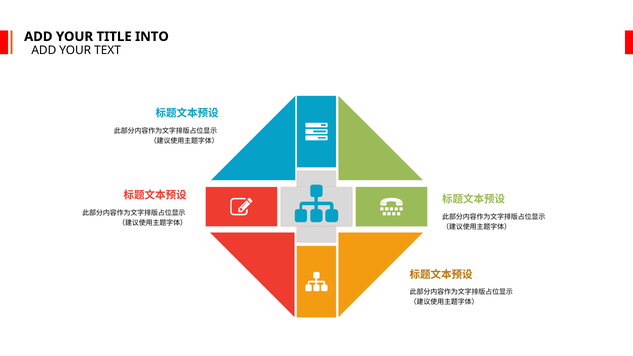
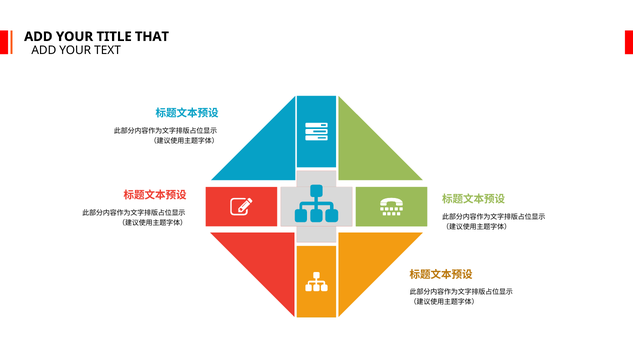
INTO: INTO -> THAT (152, 37)
